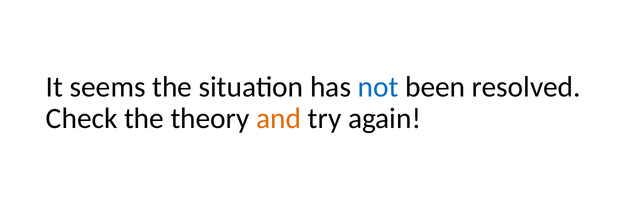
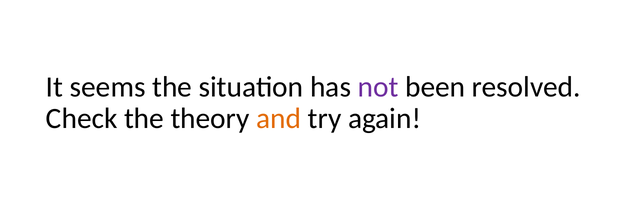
not colour: blue -> purple (378, 87)
